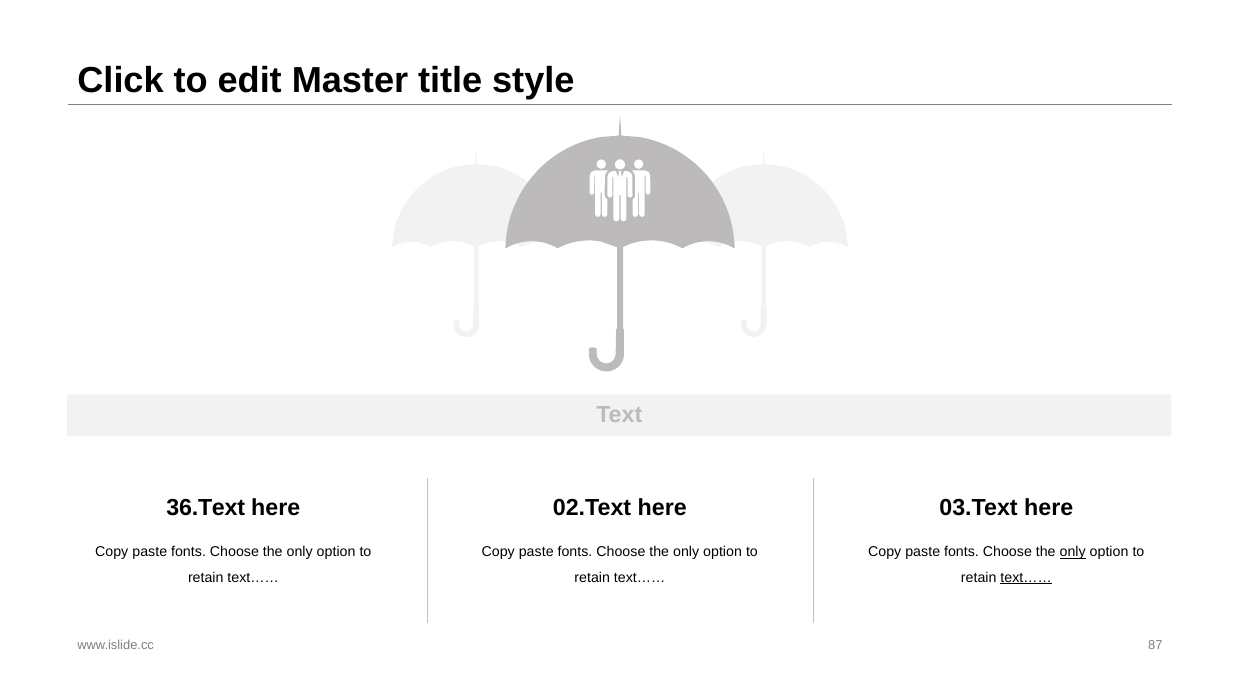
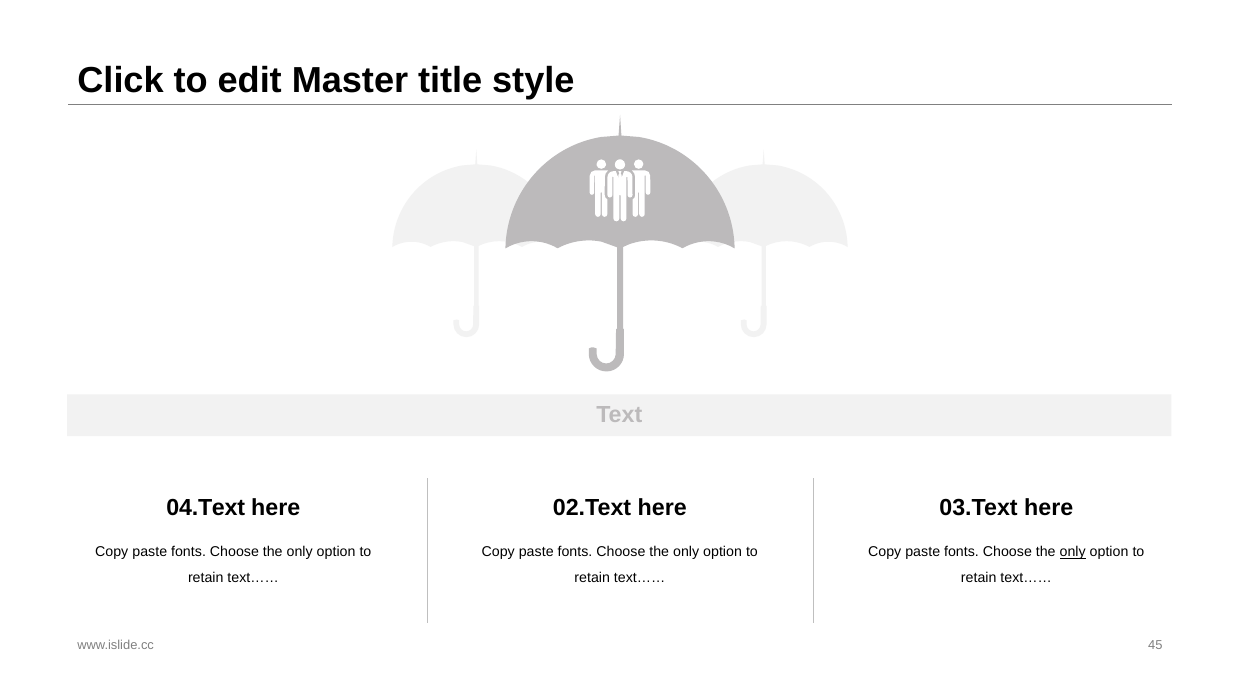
36.Text: 36.Text -> 04.Text (206, 508)
text…… underline: present -> none (1026, 578)
87: 87 -> 45 (1155, 646)
